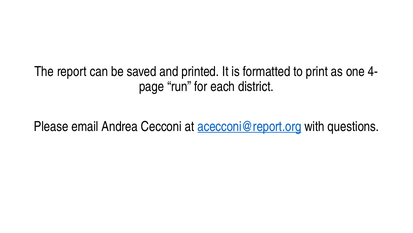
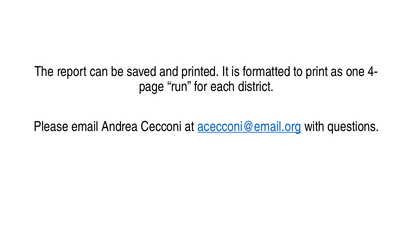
acecconi@report.org: acecconi@report.org -> acecconi@email.org (249, 126)
